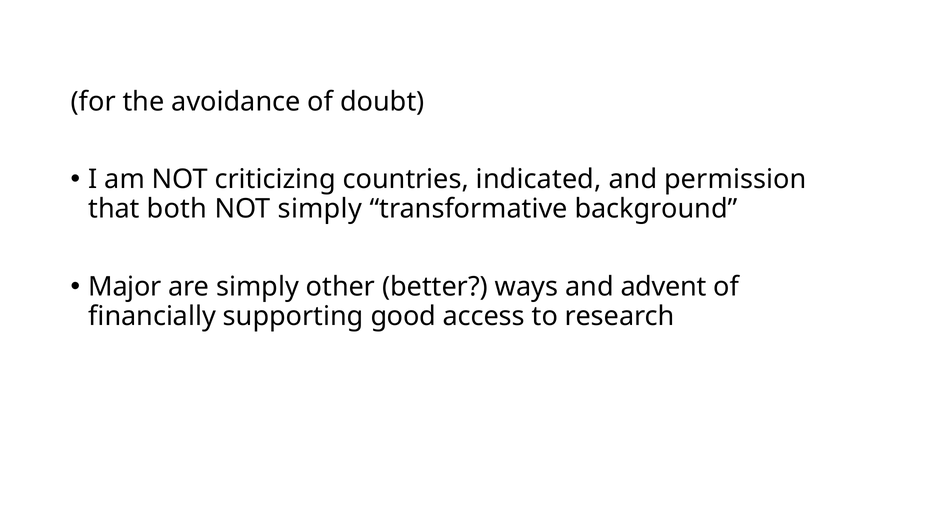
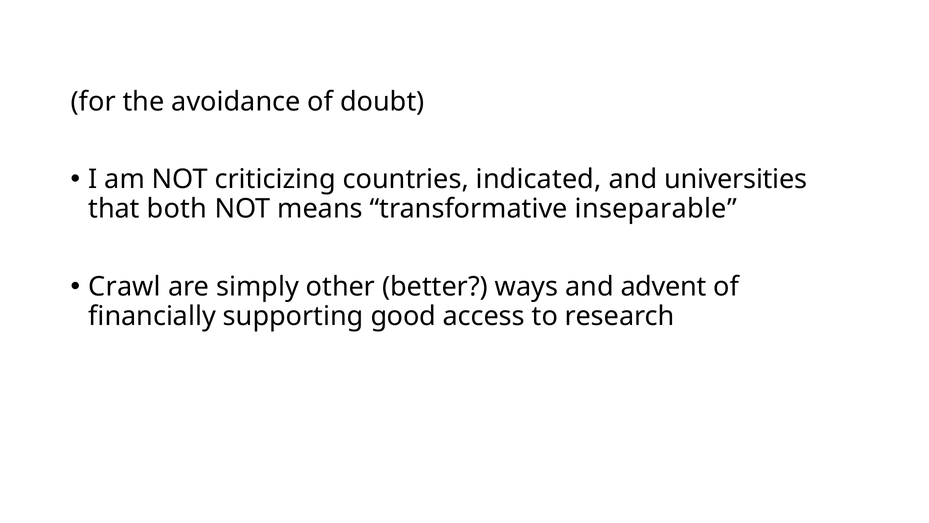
permission: permission -> universities (736, 179)
NOT simply: simply -> means (320, 209)
background: background -> inseparable (656, 209)
Major: Major -> Crawl (125, 287)
